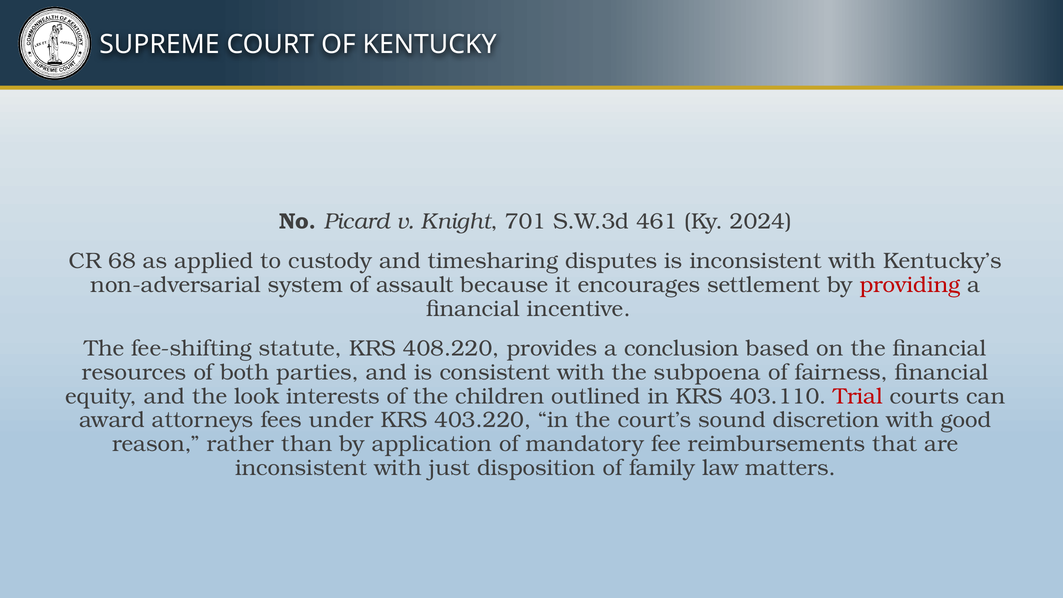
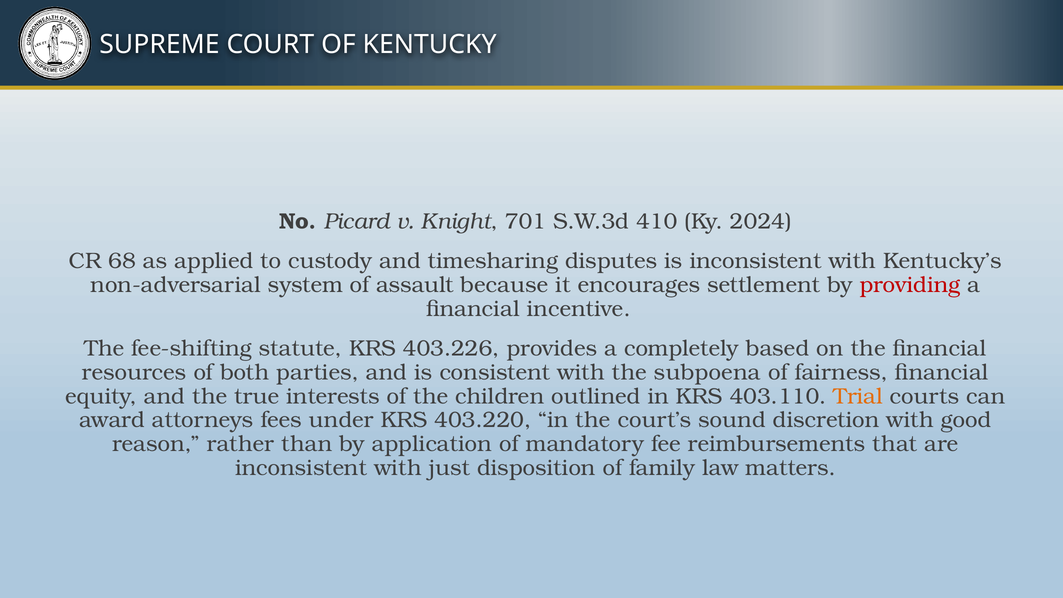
461: 461 -> 410 (657, 221)
408.220: 408.220 -> 403.226 (451, 348)
conclusion: conclusion -> completely (681, 348)
look: look -> true (257, 396)
Trial colour: red -> orange (858, 396)
